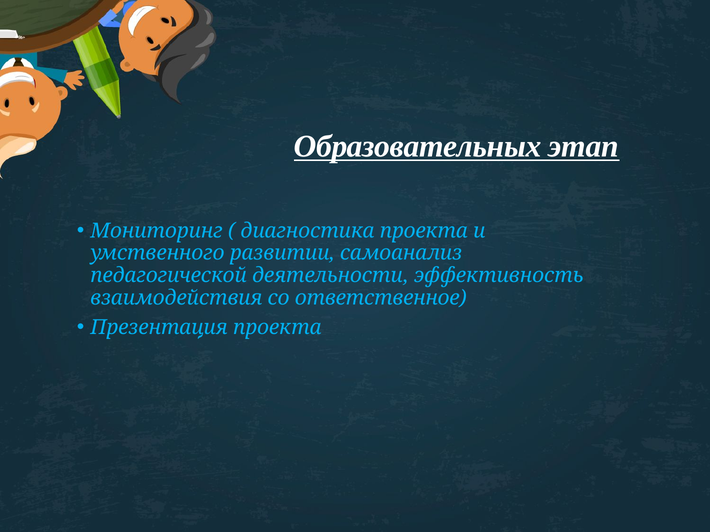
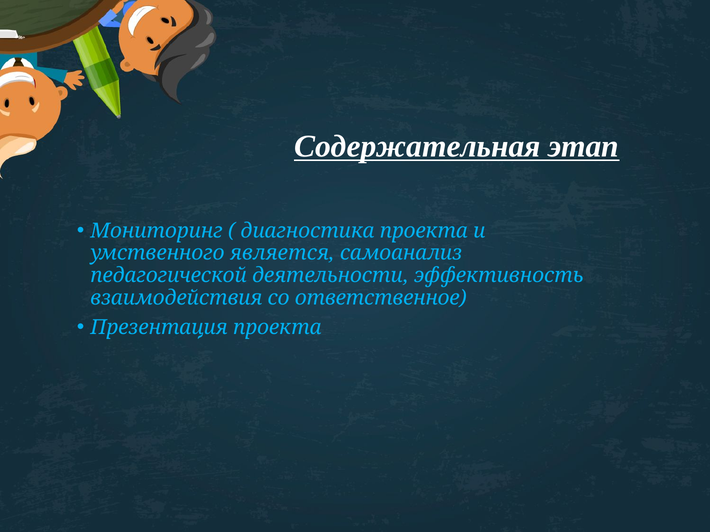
Образовательных: Образовательных -> Содержательная (417, 147)
развитии: развитии -> является (282, 253)
